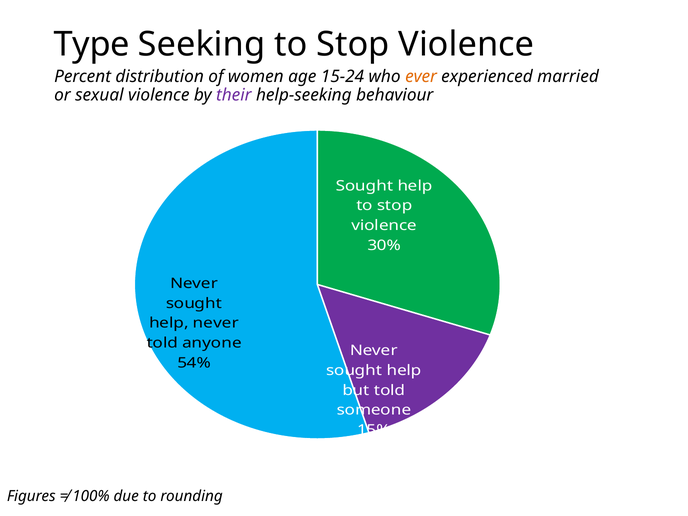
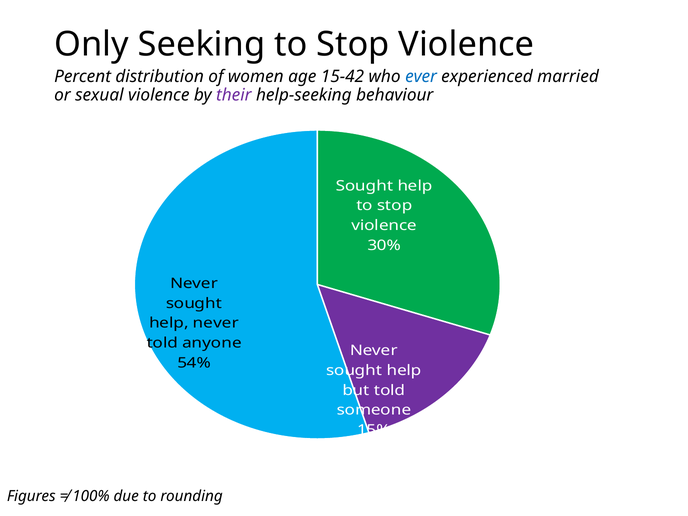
Type: Type -> Only (92, 44)
15-24: 15-24 -> 15-42 (342, 76)
ever colour: orange -> blue (421, 76)
